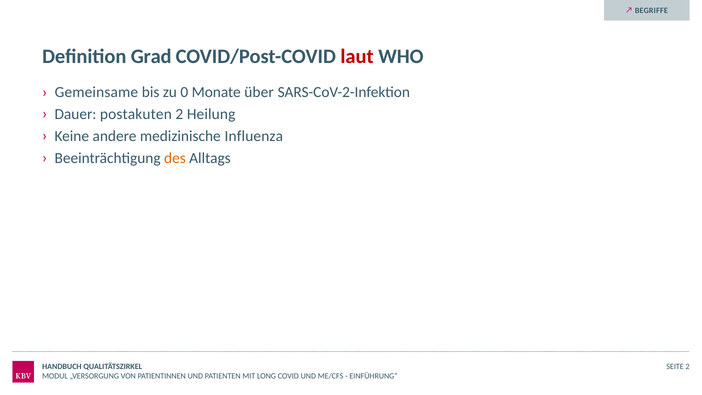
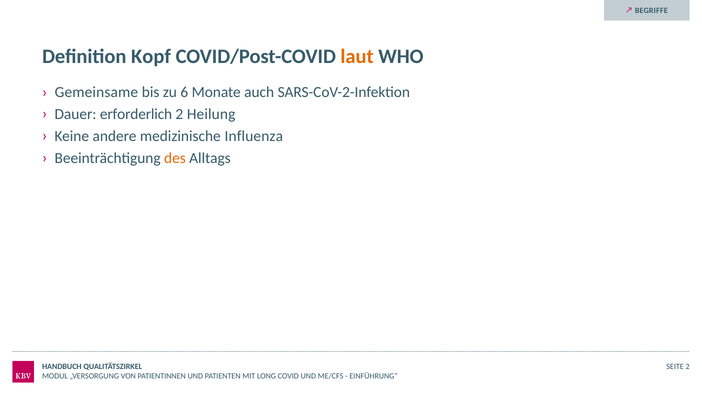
Grad: Grad -> Kopf (151, 56)
laut colour: red -> orange (357, 56)
0: 0 -> 6 (184, 92)
über: über -> auch (259, 92)
postakuten: postakuten -> erforderlich (136, 114)
